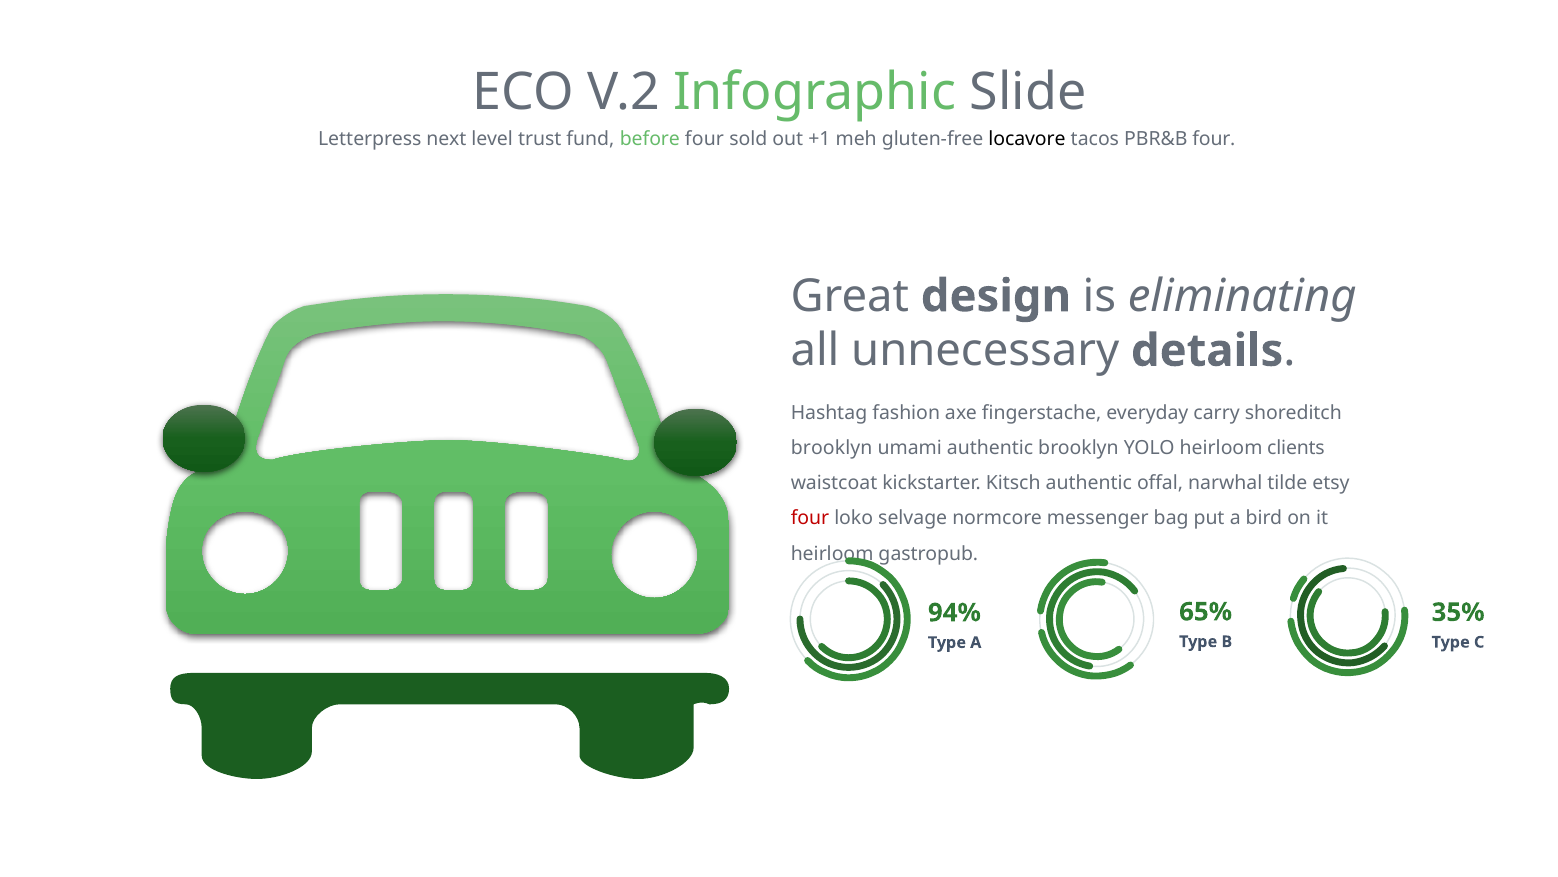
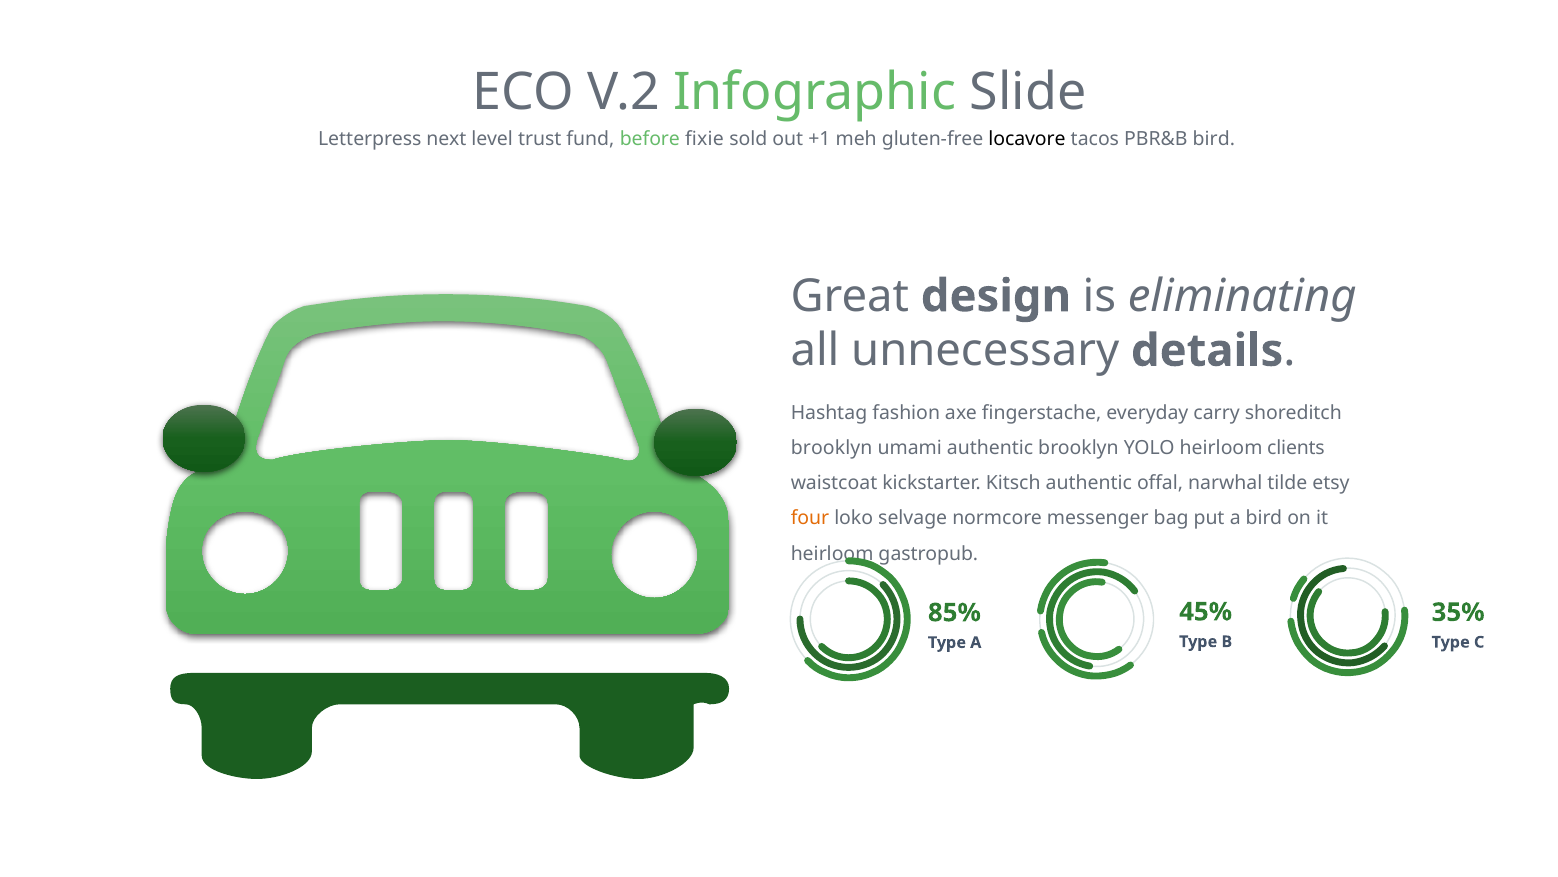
before four: four -> fixie (704, 139)
PBR&B four: four -> bird (1214, 139)
four colour: red -> orange (810, 518)
65%: 65% -> 45% (1206, 611)
94%: 94% -> 85% (954, 612)
